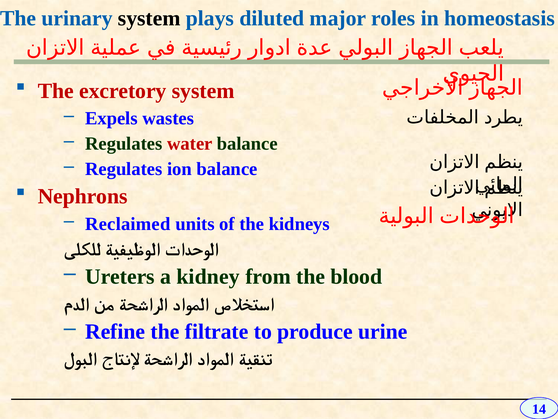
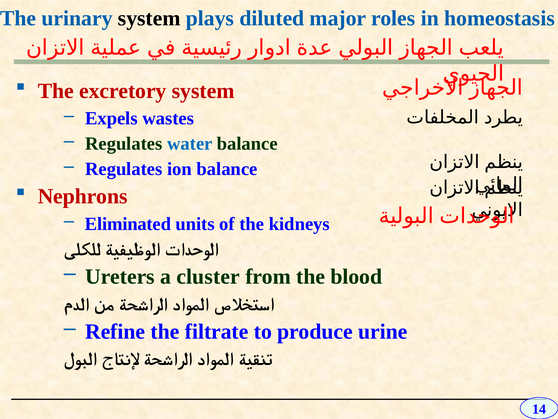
water colour: red -> blue (190, 144)
Reclaimed: Reclaimed -> Eliminated (128, 224)
kidney: kidney -> cluster (208, 276)
